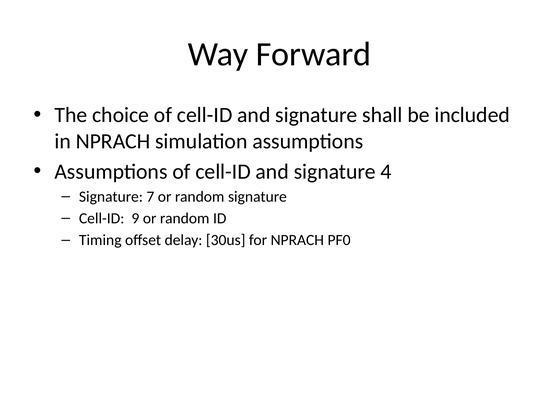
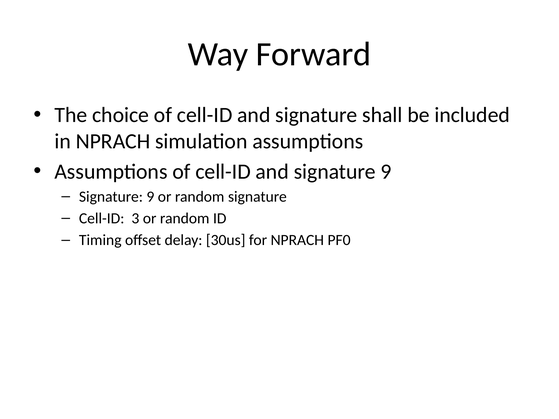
and signature 4: 4 -> 9 (386, 172)
7: 7 -> 9 (150, 197)
9: 9 -> 3 (135, 219)
